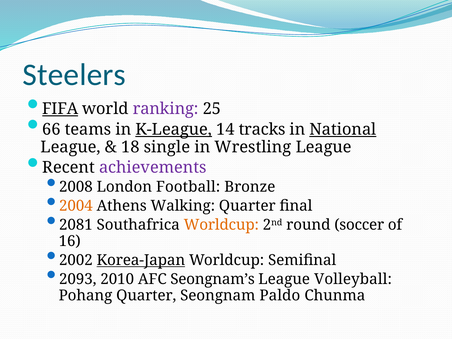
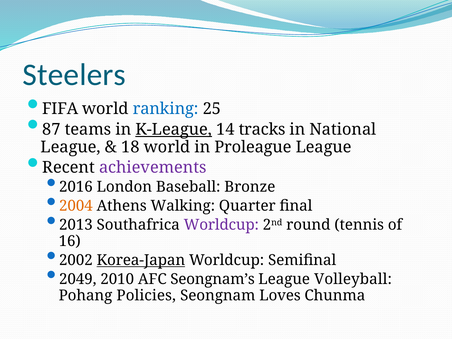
FIFA underline: present -> none (60, 109)
ranking colour: purple -> blue (166, 109)
66: 66 -> 87 (51, 129)
National underline: present -> none (343, 129)
18 single: single -> world (167, 147)
Wrestling: Wrestling -> Proleague (253, 147)
2008: 2008 -> 2016 (76, 187)
Football: Football -> Baseball (188, 187)
2081: 2081 -> 2013 (76, 225)
Worldcup colour: orange -> purple (221, 225)
soccer: soccer -> tennis (359, 225)
2093: 2093 -> 2049 (78, 279)
Pohang Quarter: Quarter -> Policies (146, 295)
Paldo: Paldo -> Loves (280, 295)
